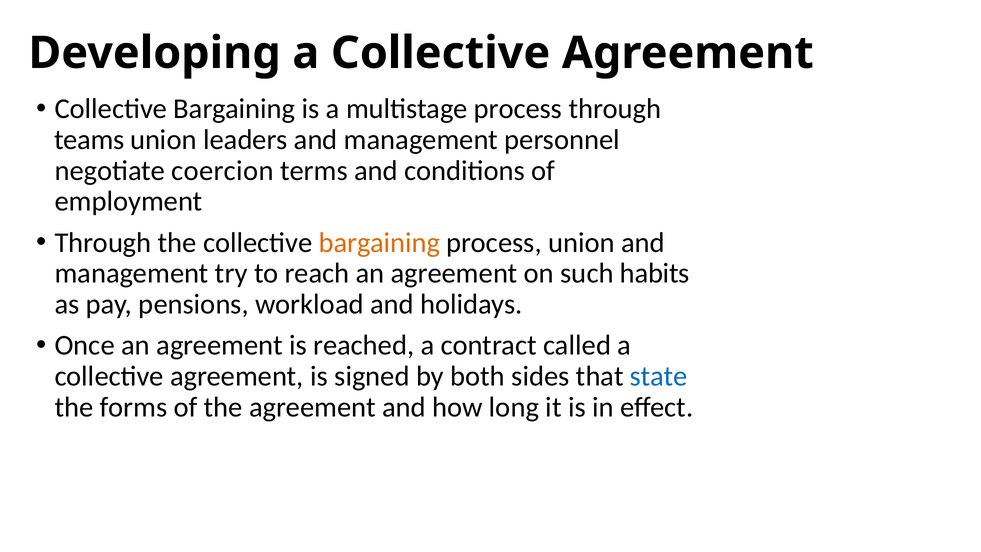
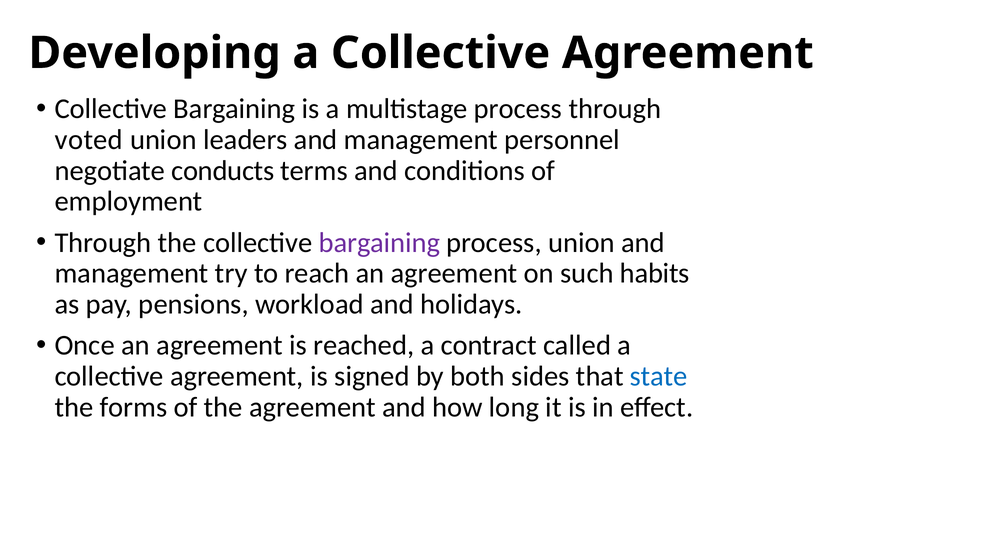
teams: teams -> voted (89, 140)
coercion: coercion -> conducts (223, 171)
bargaining colour: orange -> purple (379, 243)
